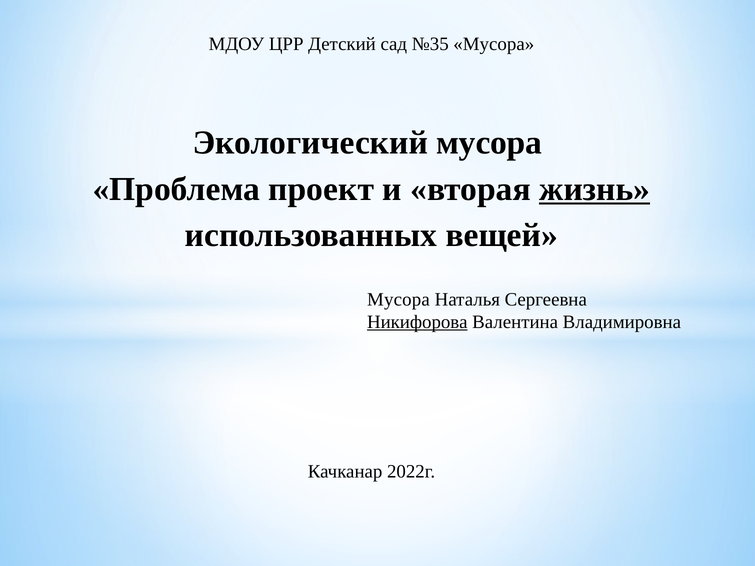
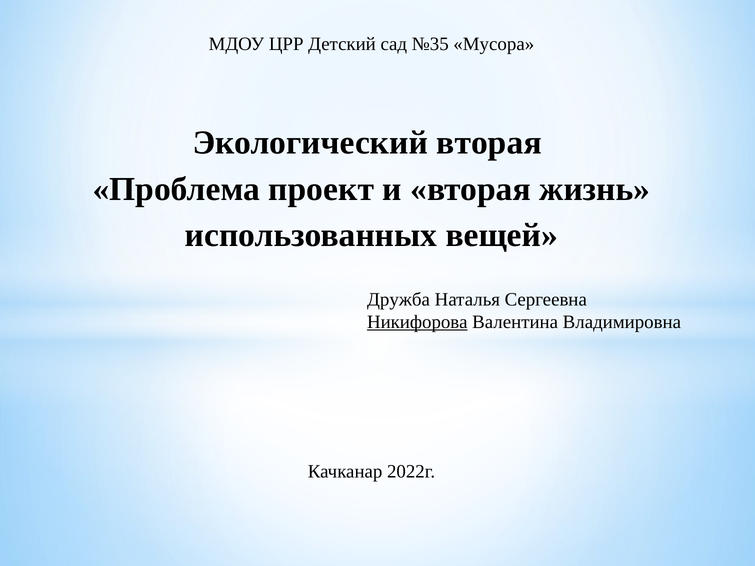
Экологический мусора: мусора -> вторая (489, 143)
жизнь underline: present -> none (595, 189)
Мусора: Мусора -> Дружба (399, 299)
